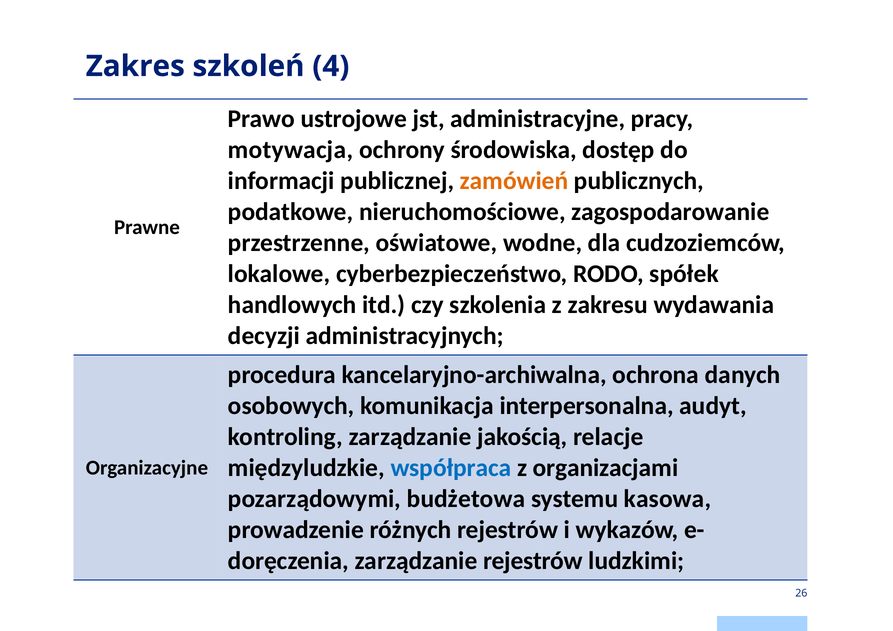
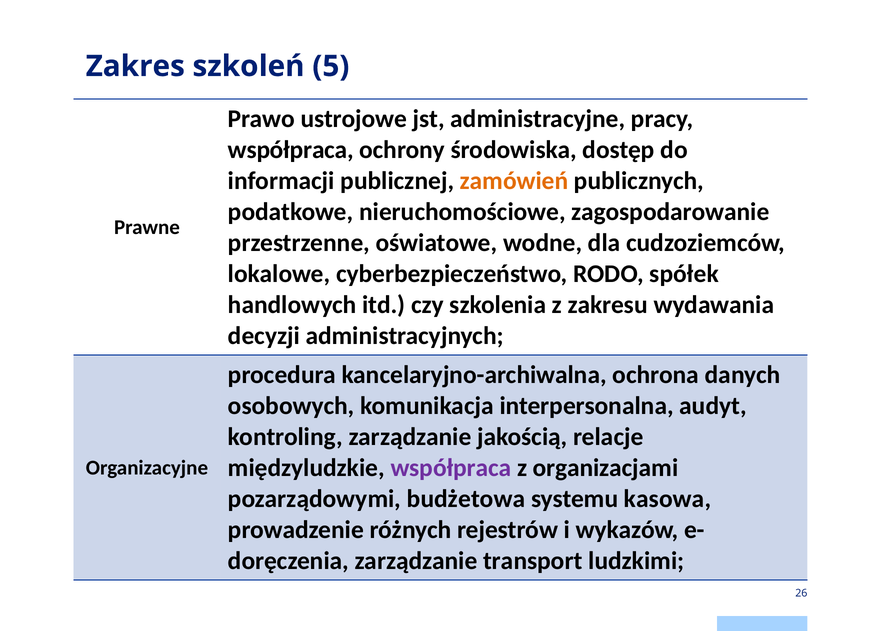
4: 4 -> 5 (331, 66)
motywacja: motywacja -> współpraca (291, 150)
współpraca colour: blue -> purple (451, 468)
zarządzanie rejestrów: rejestrów -> transport (533, 561)
